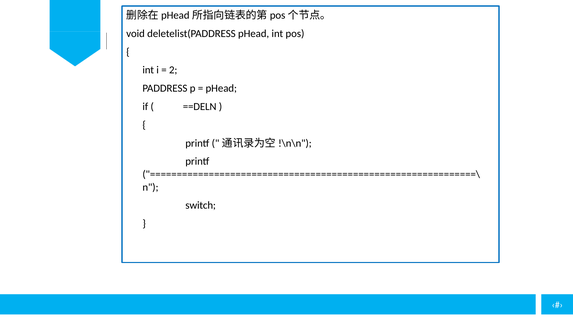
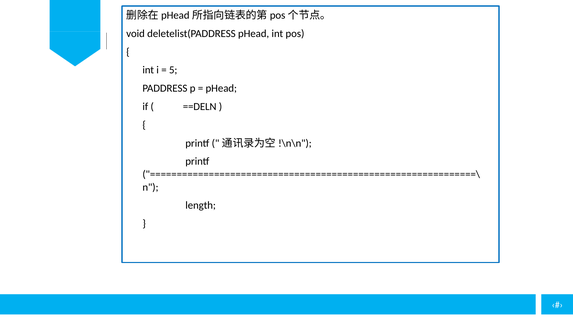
2: 2 -> 5 (173, 70)
switch: switch -> length (201, 206)
